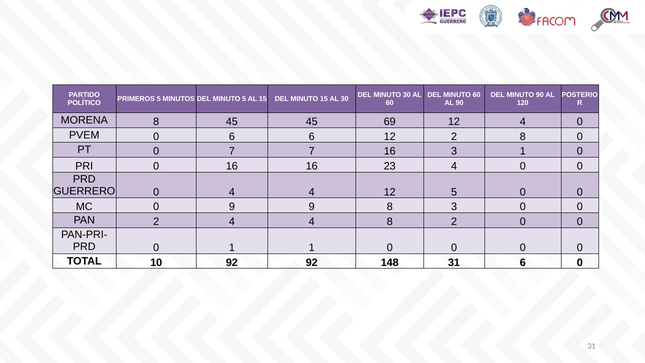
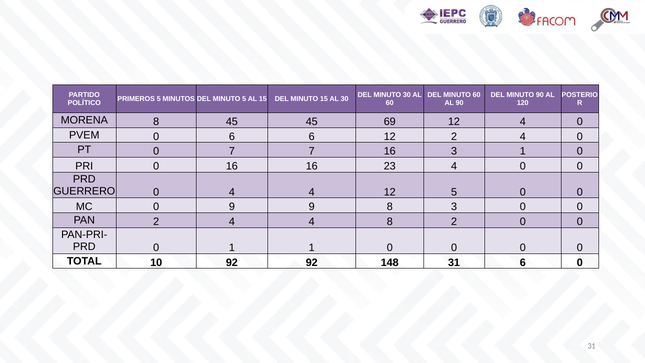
12 2 8: 8 -> 4 (523, 136)
